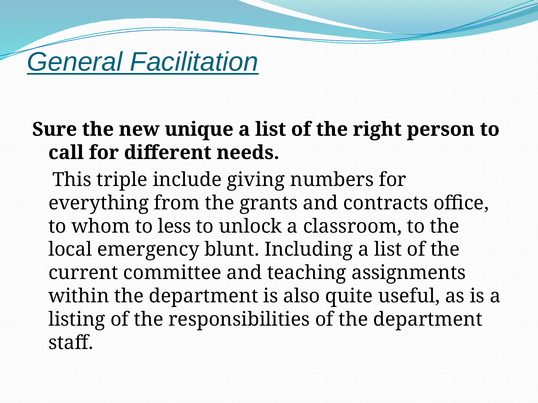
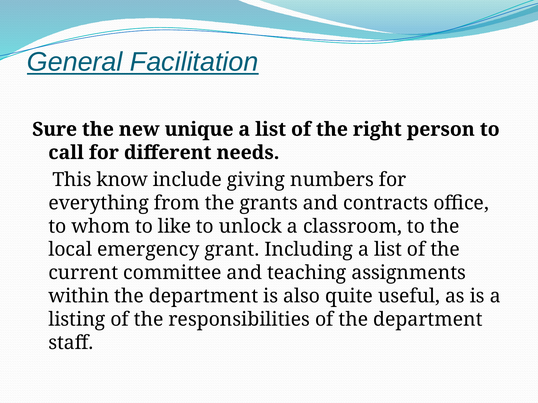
triple: triple -> know (122, 180)
less: less -> like (175, 227)
blunt: blunt -> grant (232, 250)
